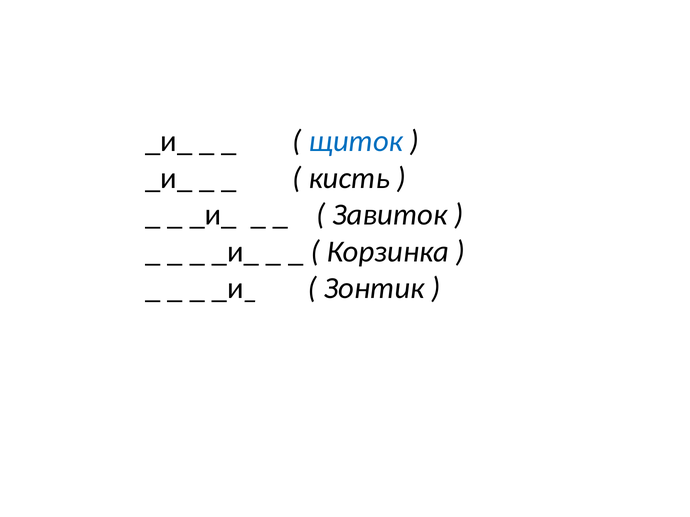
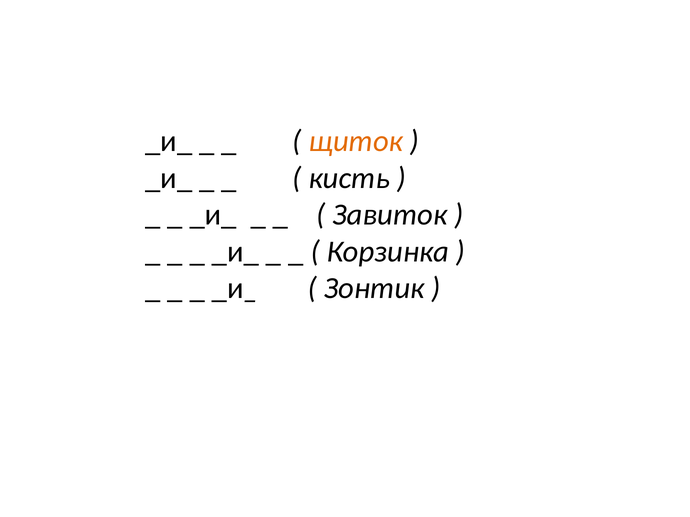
щиток colour: blue -> orange (356, 141)
